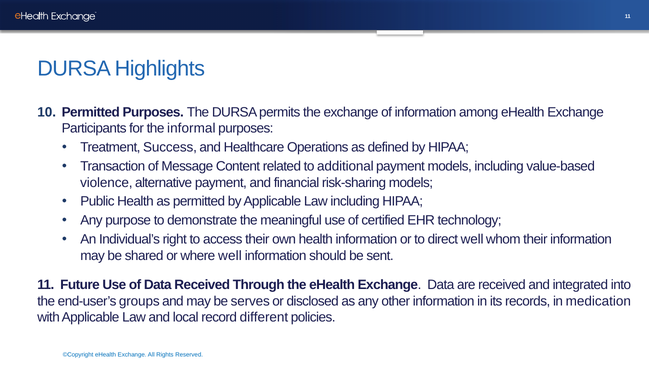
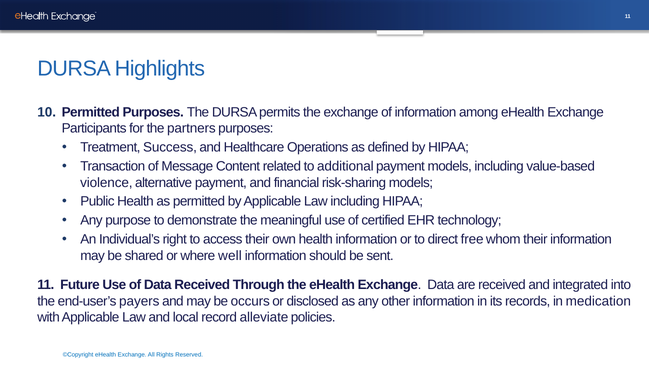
informal: informal -> partners (191, 129)
direct well: well -> free (472, 239)
groups: groups -> payers (139, 301)
serves: serves -> occurs (250, 301)
different: different -> alleviate (264, 317)
